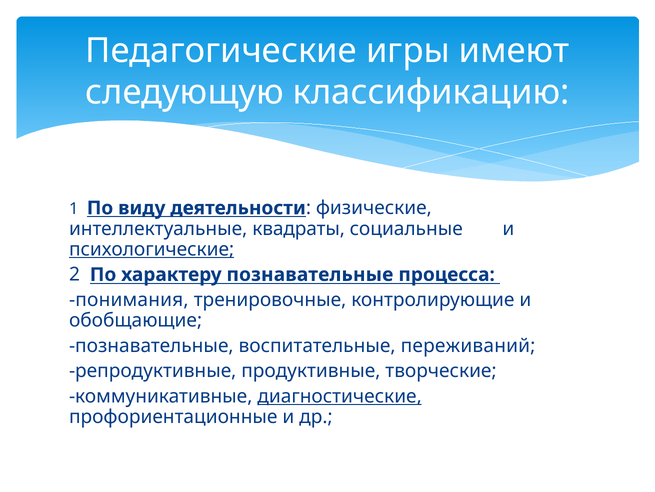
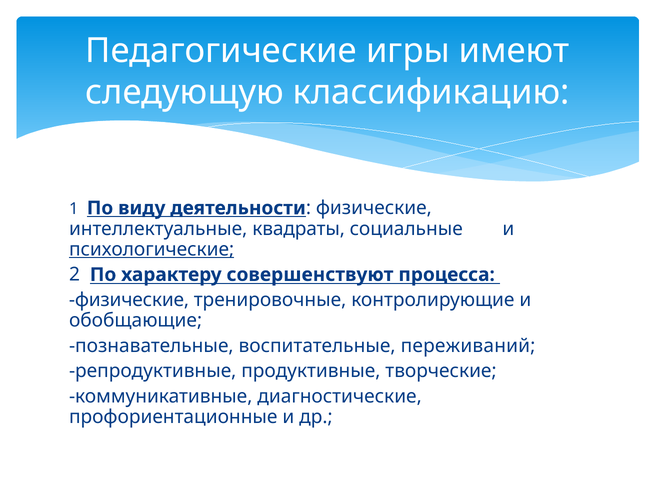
характеру познавательные: познавательные -> совершенствуют (310, 274)
понимания: понимания -> физические (129, 299)
диагностические underline: present -> none (340, 396)
